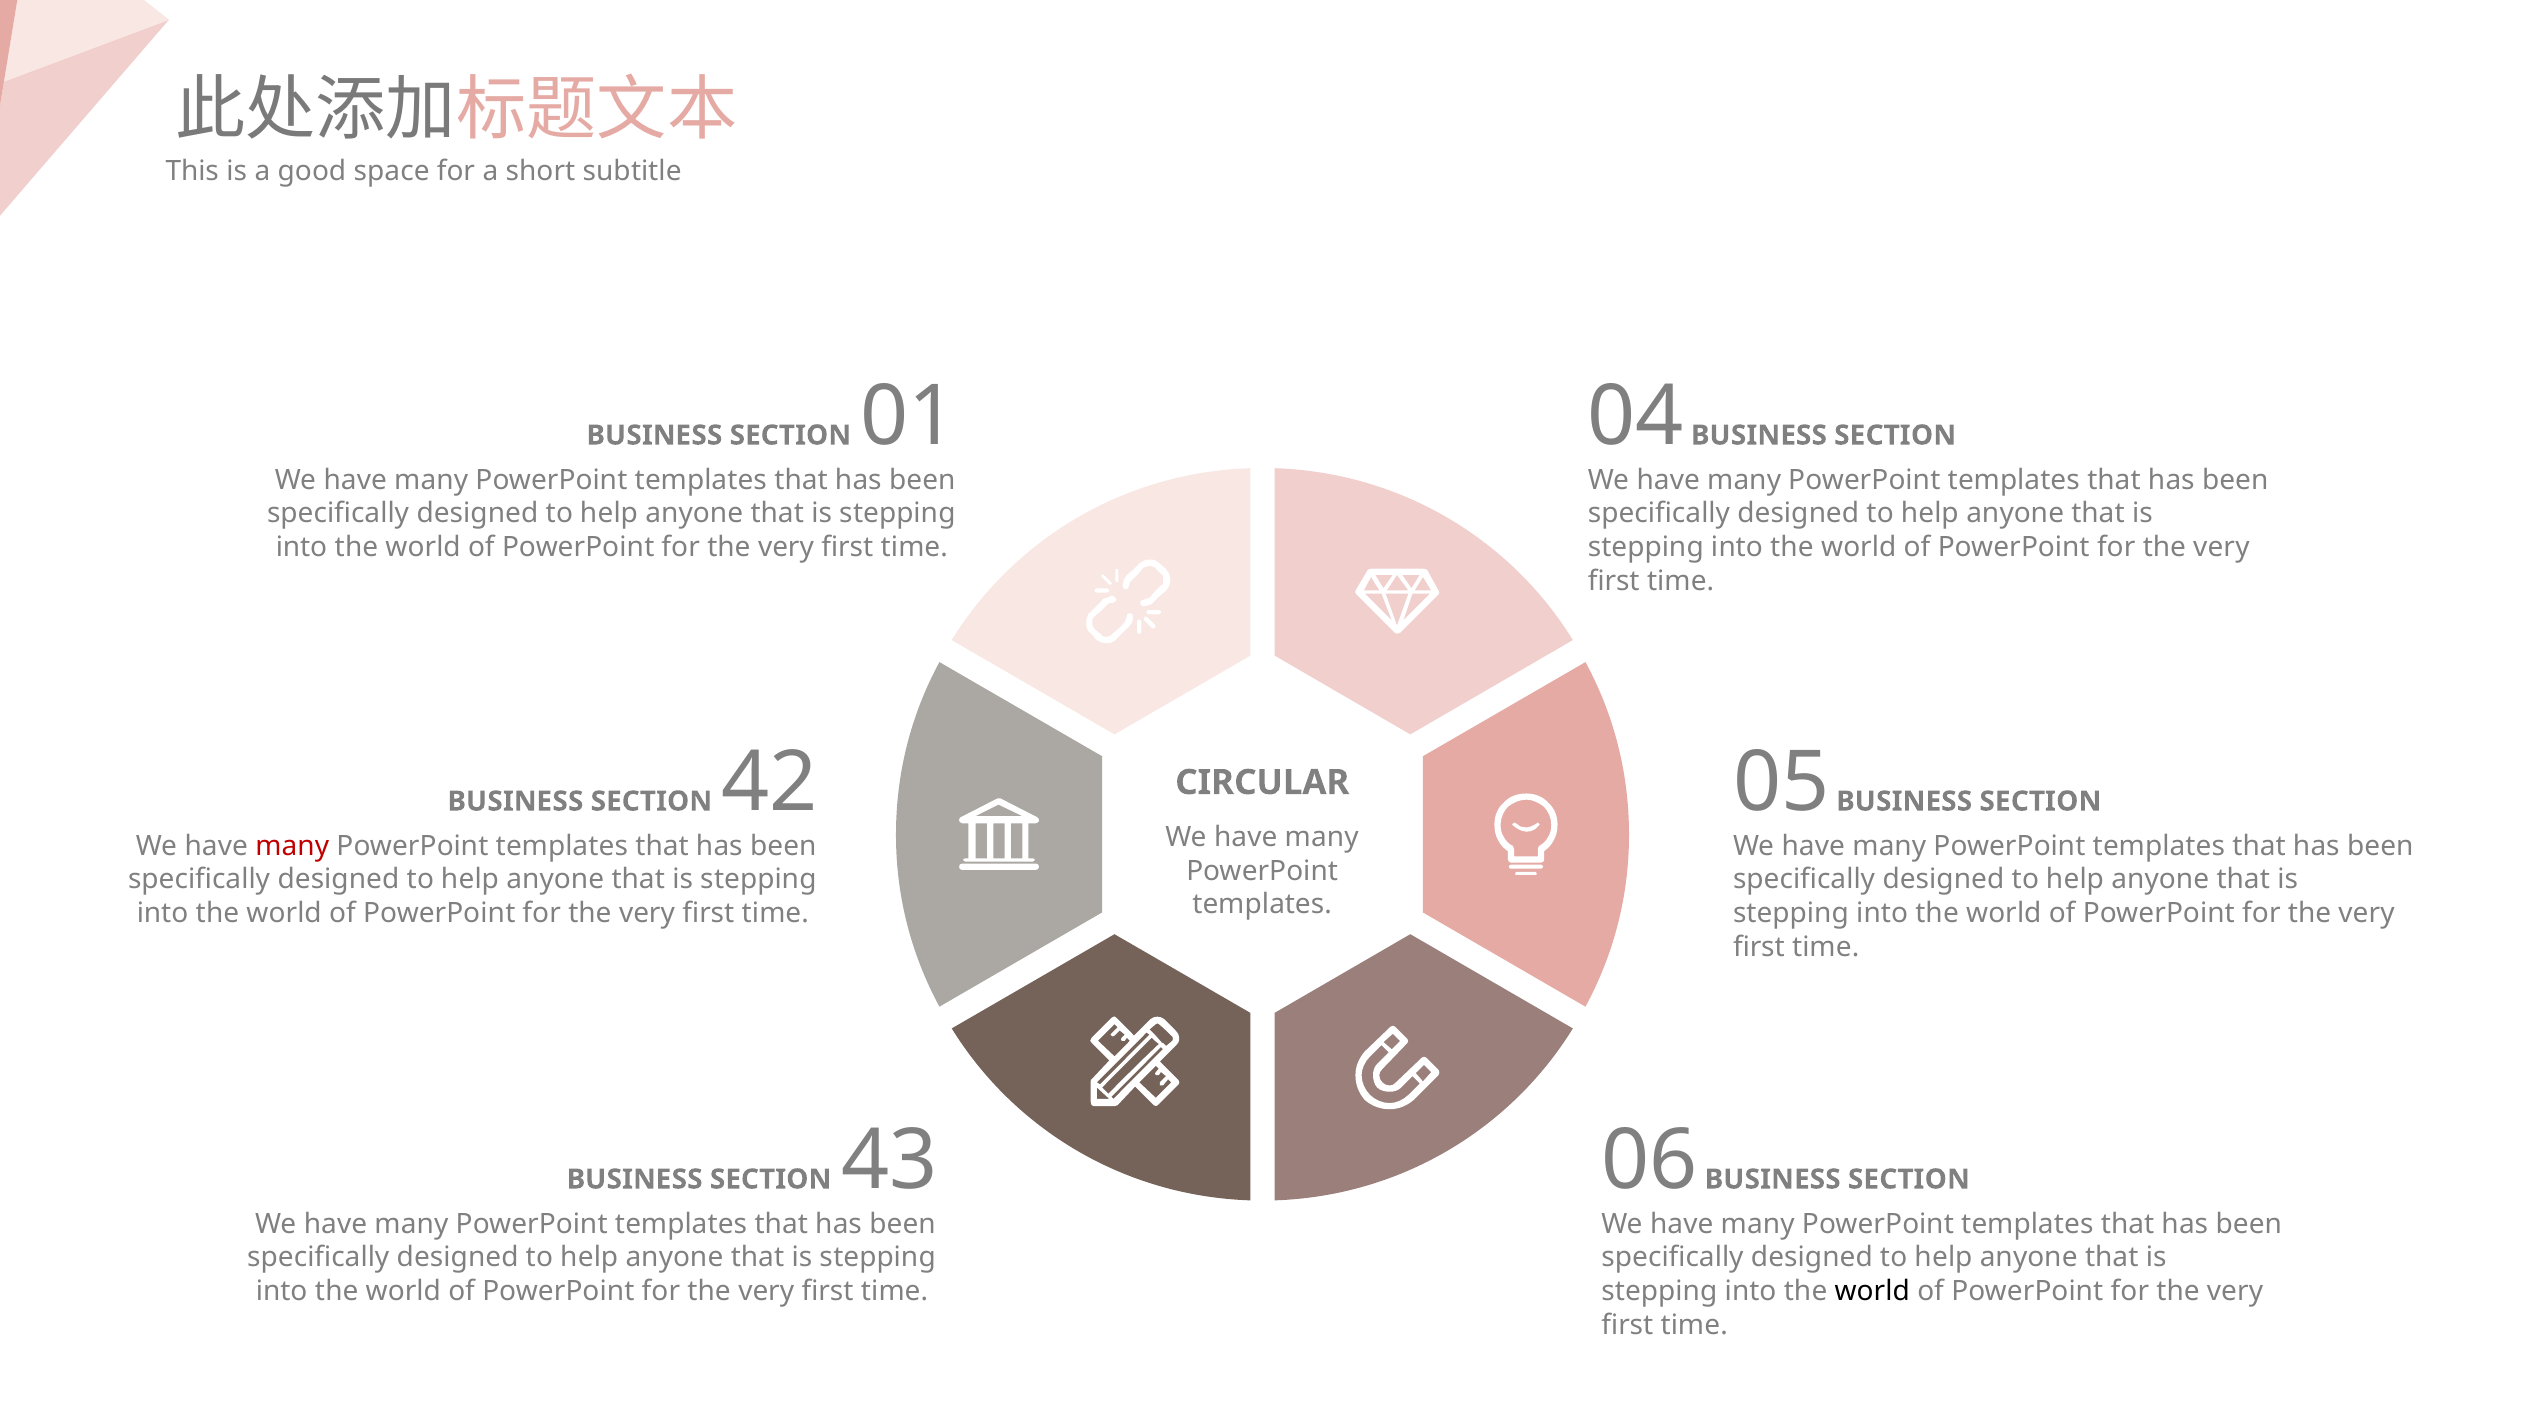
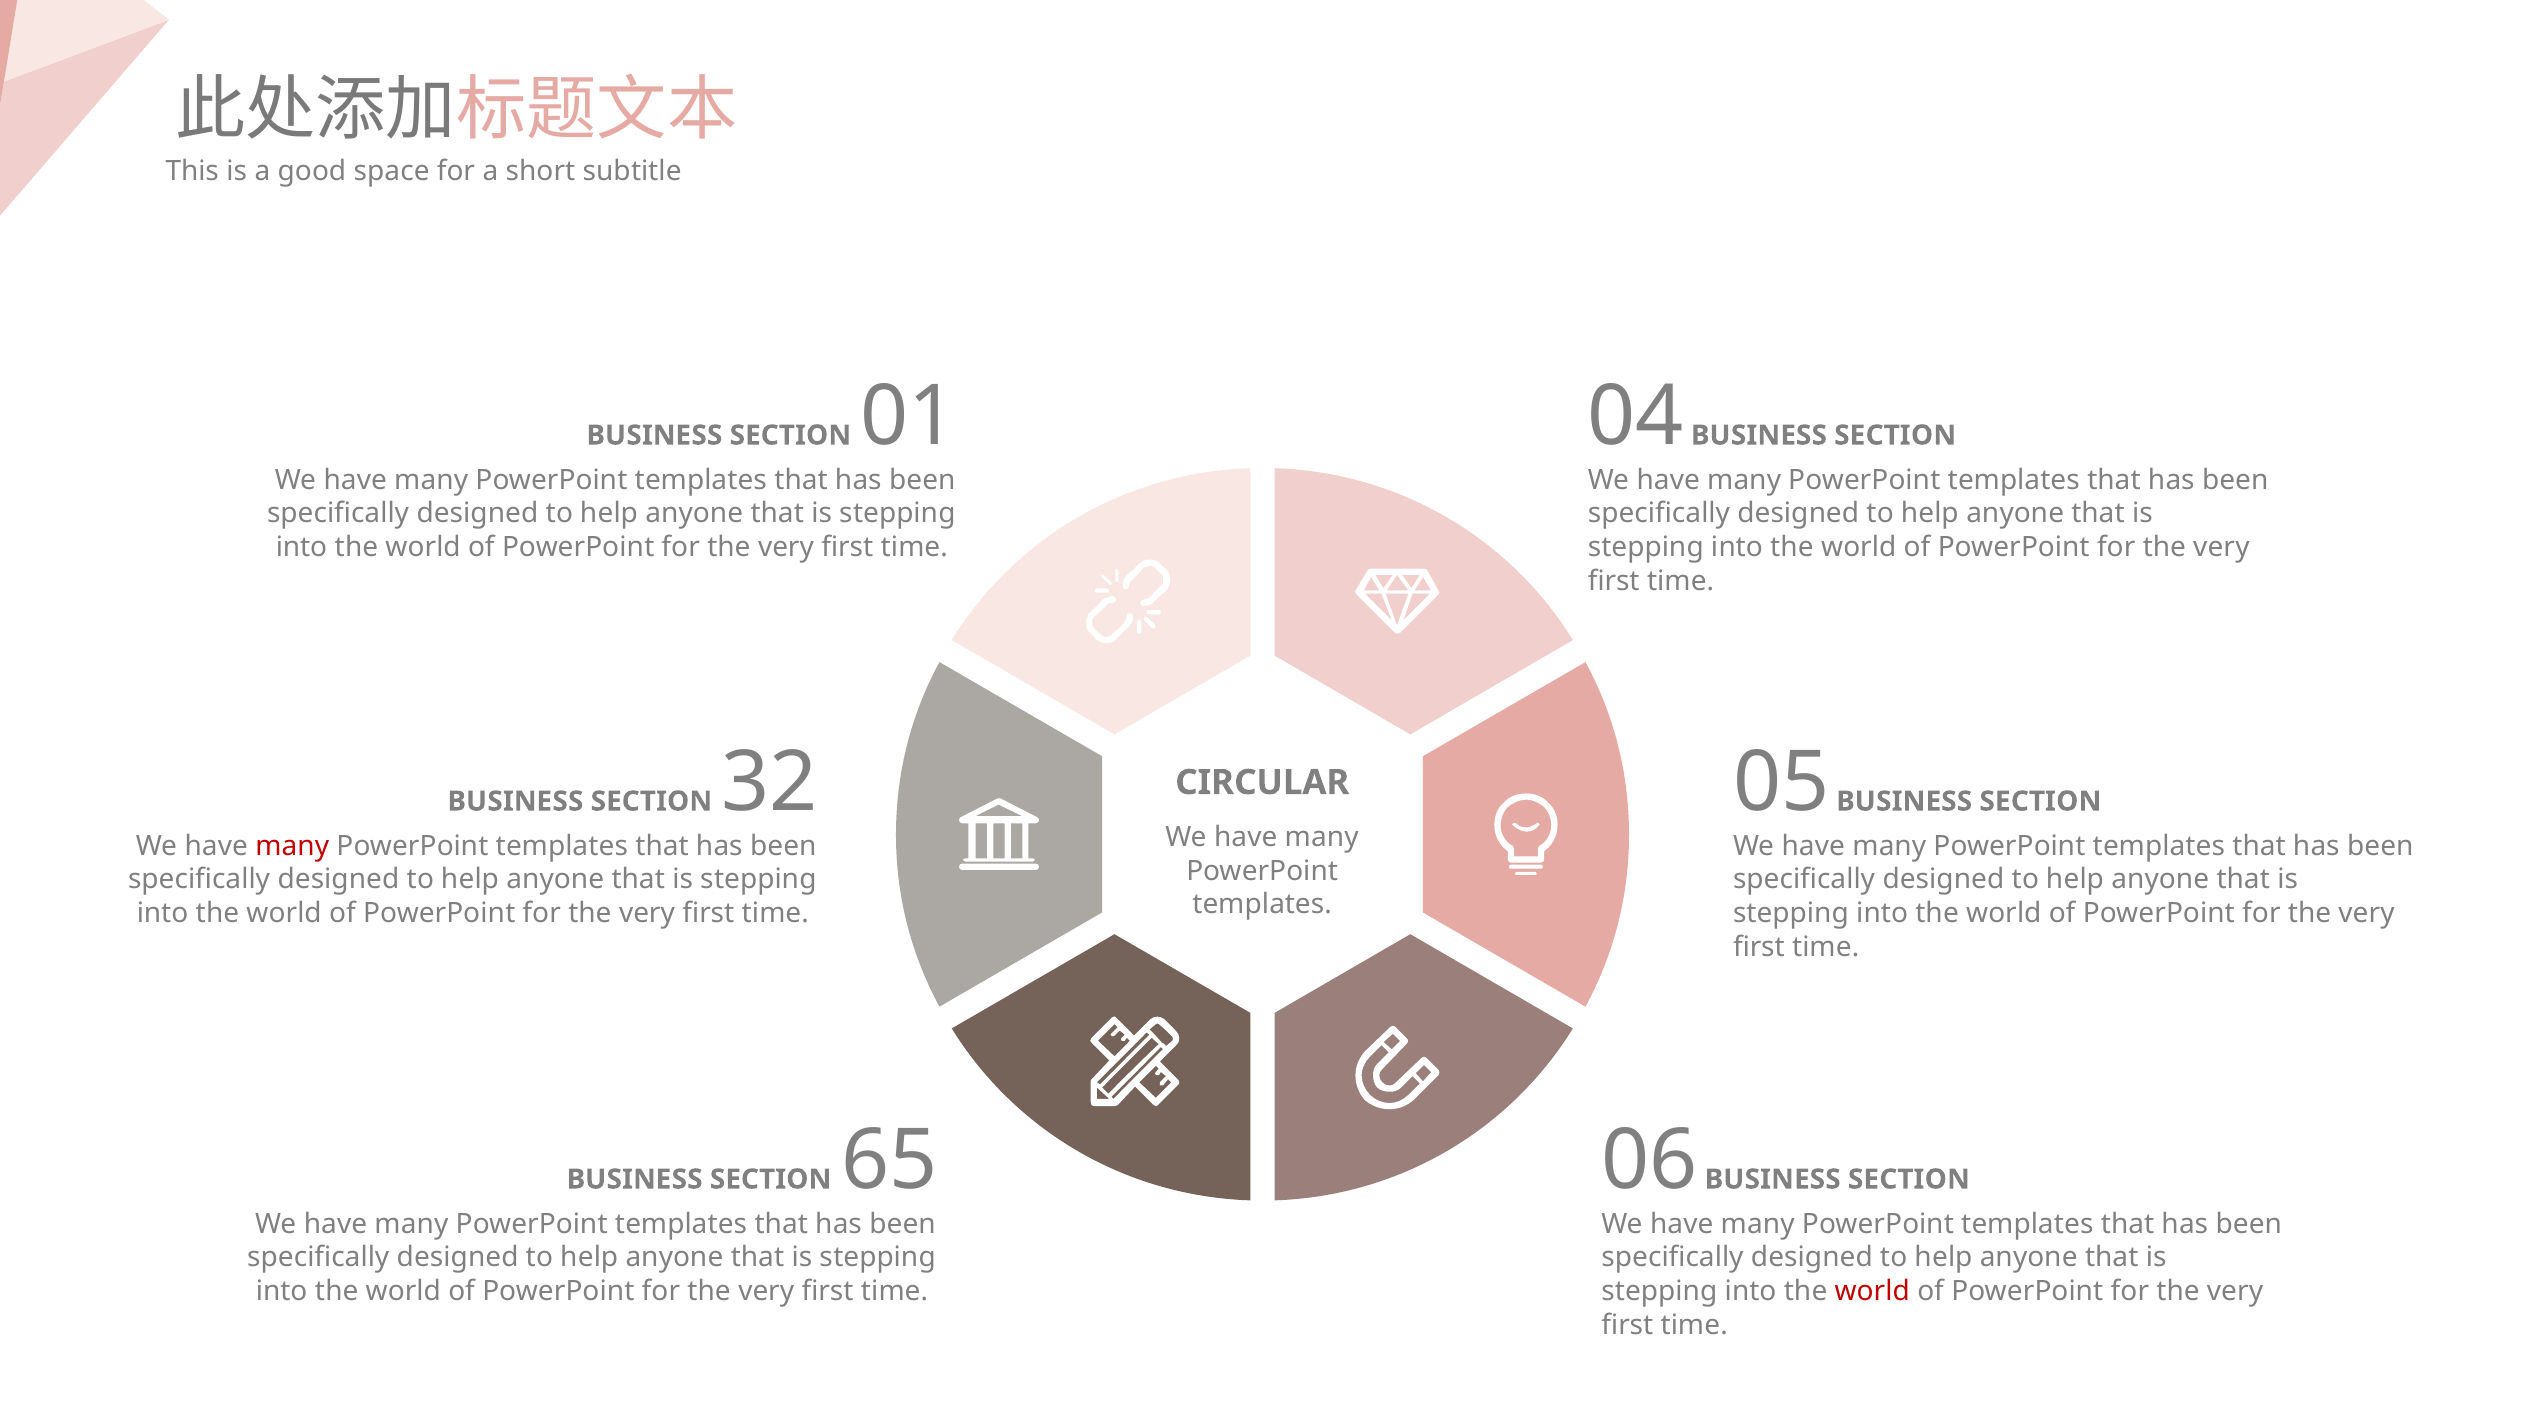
42: 42 -> 32 (770, 783)
43: 43 -> 65 (889, 1161)
world colour: black -> red (1872, 1292)
